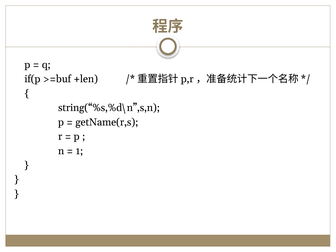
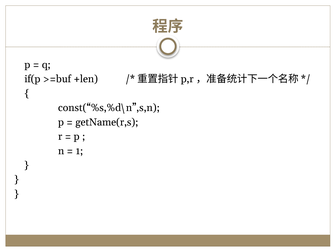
string(“%s,%d\n”,s,n: string(“%s,%d\n”,s,n -> const(“%s,%d\n”,s,n (109, 108)
